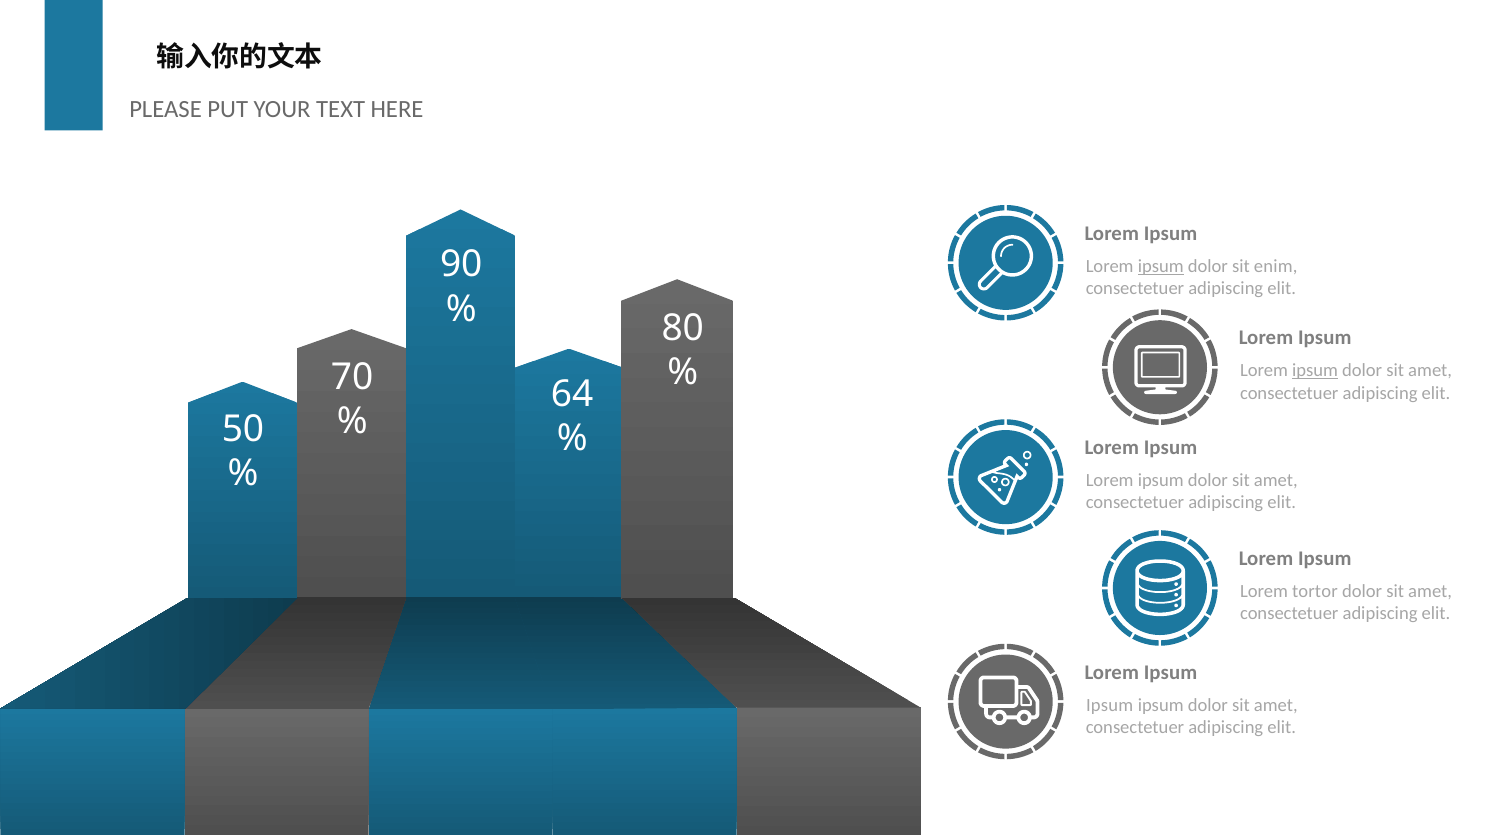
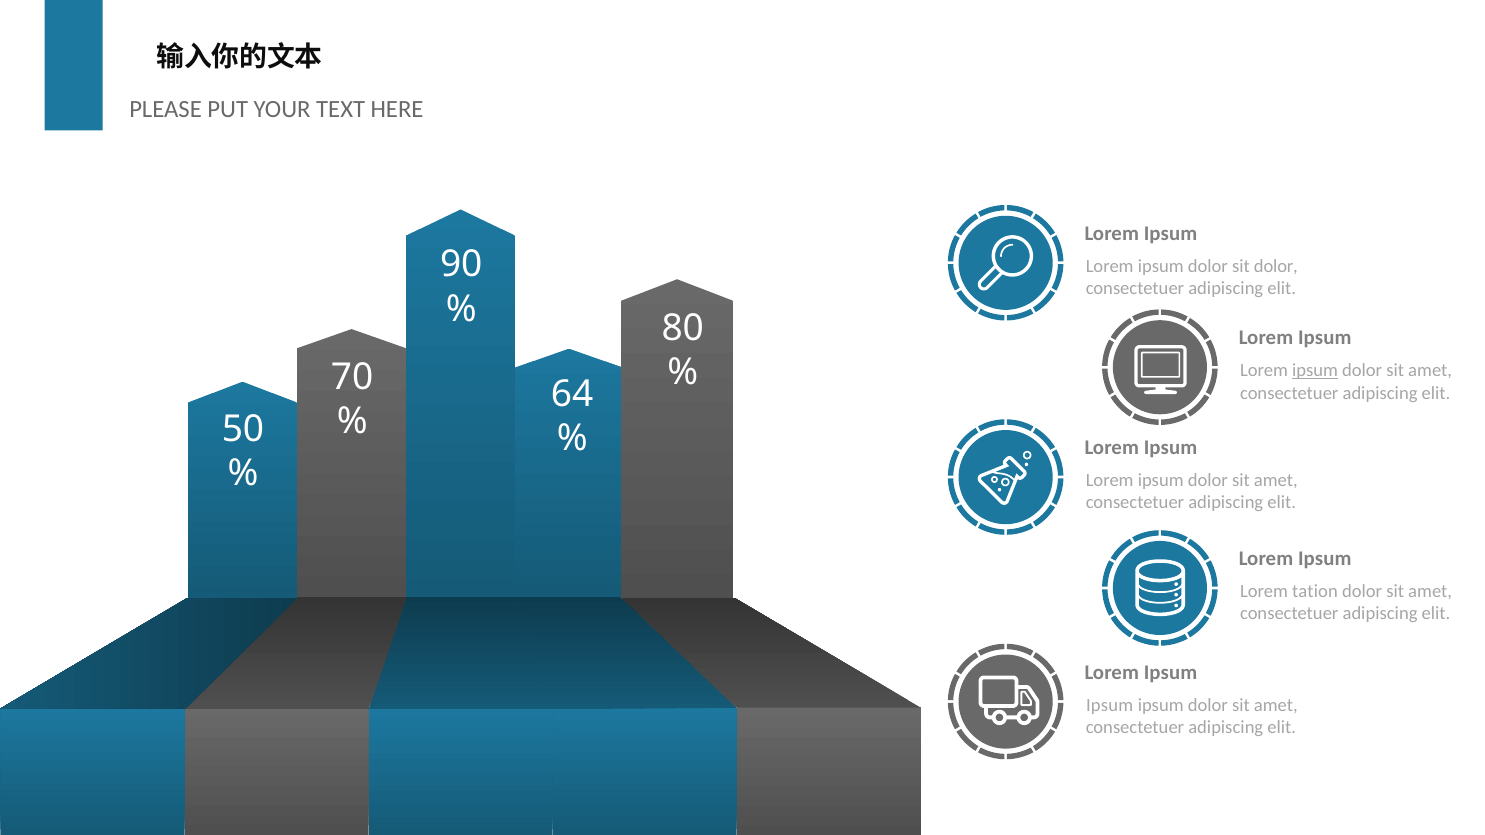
ipsum underline: present -> none (1161, 266)
sit enim: enim -> dolor (1276, 266)
tortor: tortor -> tation (1315, 592)
